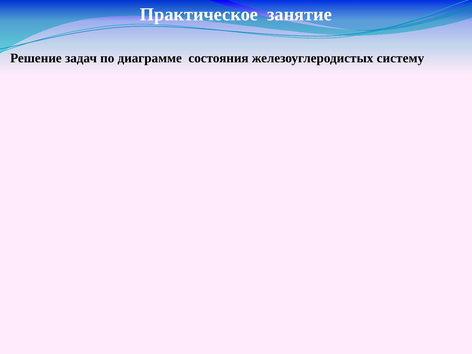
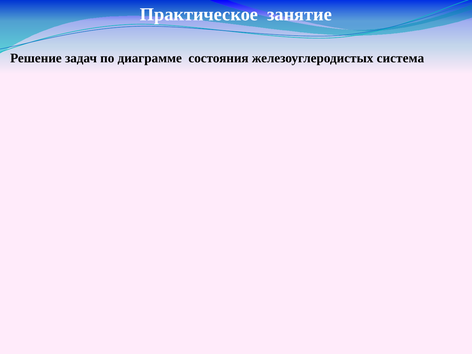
систему: систему -> система (400, 58)
